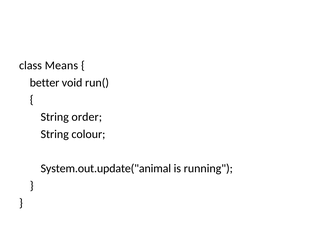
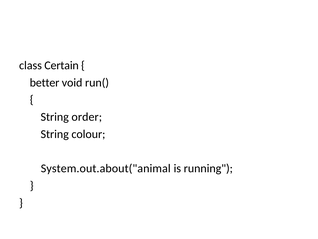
Means: Means -> Certain (62, 65)
System.out.update("animal: System.out.update("animal -> System.out.about("animal (106, 168)
